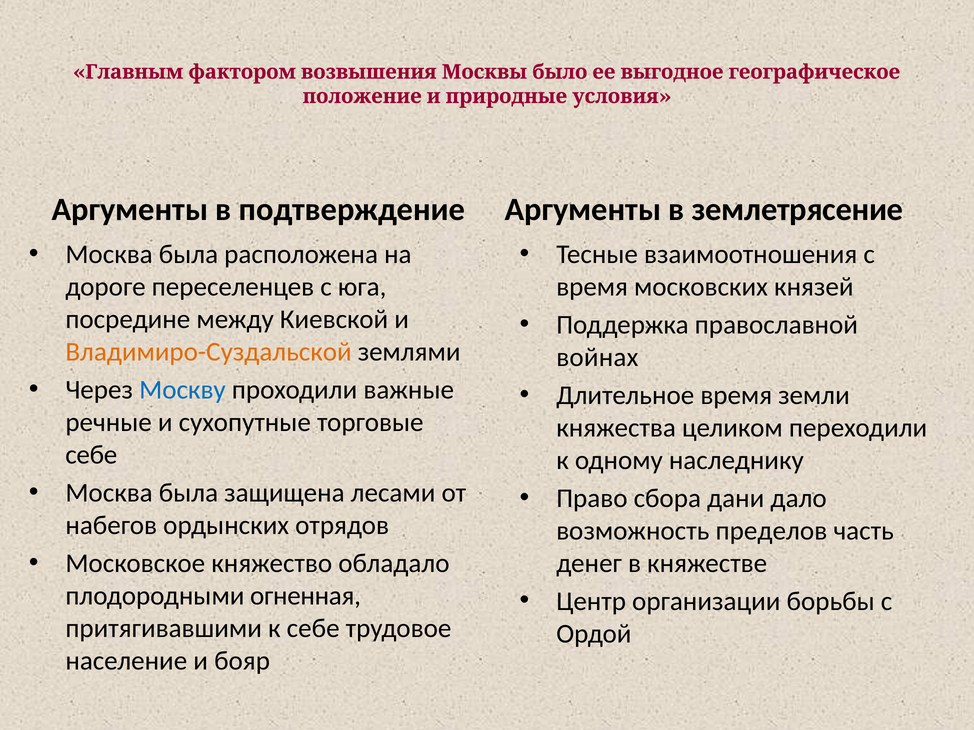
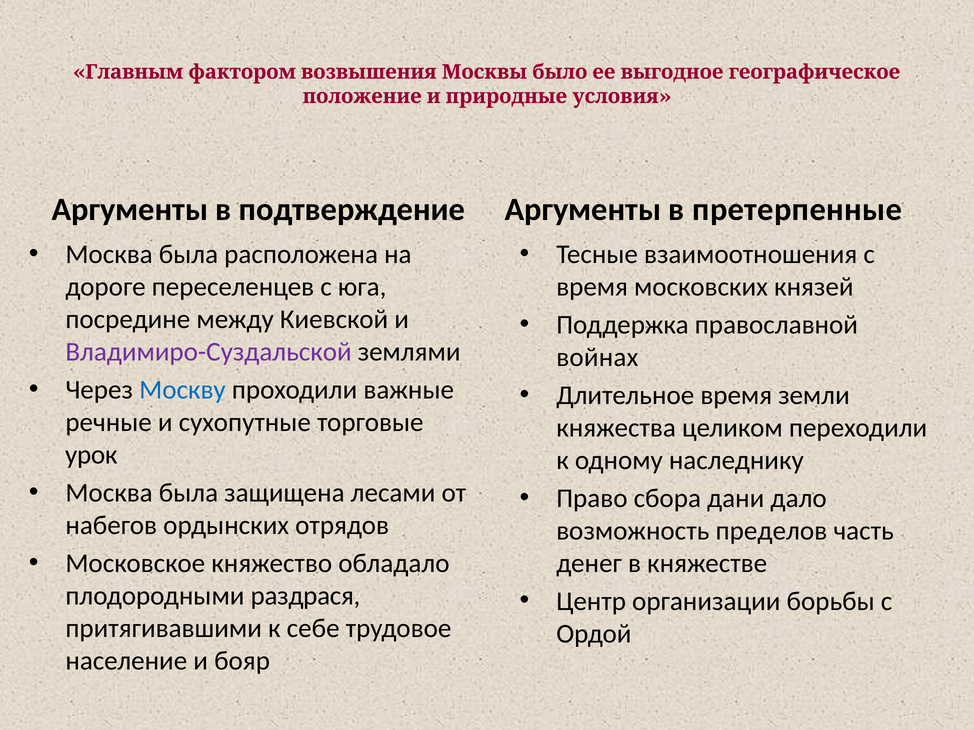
землетрясение: землетрясение -> претерпенные (797, 210)
Владимиро-Суздальской colour: orange -> purple (209, 352)
себе: себе -> урок (91, 455)
огненная: огненная -> раздрася (305, 596)
